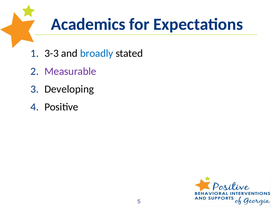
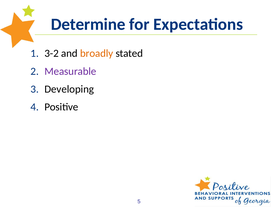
Academics: Academics -> Determine (88, 24)
3-3: 3-3 -> 3-2 (52, 53)
broadly colour: blue -> orange (97, 53)
